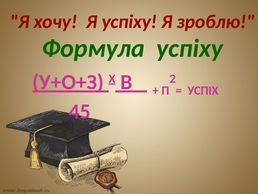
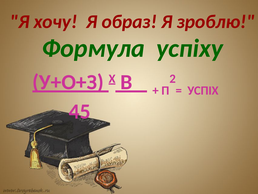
Я успіху: успіху -> образ (129, 22)
